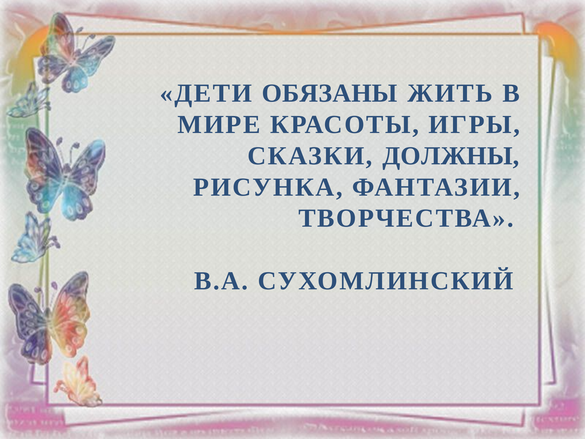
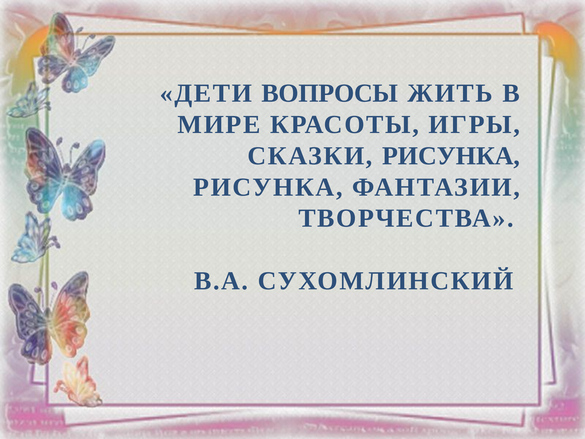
ОБЯЗАНЫ: ОБЯЗАНЫ -> ВОПРОСЫ (330, 93)
СКАЗКИ ДОЛЖНЫ: ДОЛЖНЫ -> РИСУНКА (451, 156)
